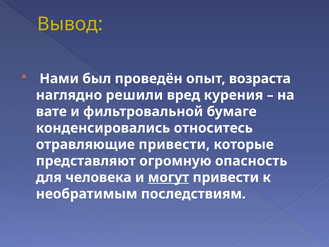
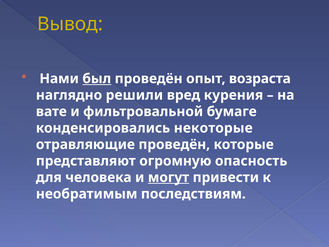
был underline: none -> present (97, 79)
относитесь: относитесь -> некоторые (213, 128)
отравляющие привести: привести -> проведён (174, 144)
